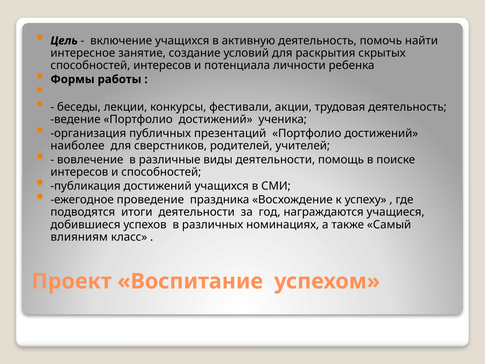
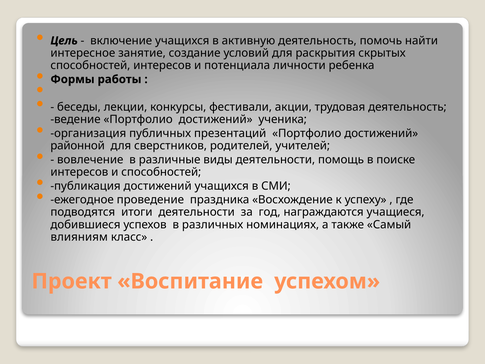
наиболее: наиболее -> районной (78, 146)
